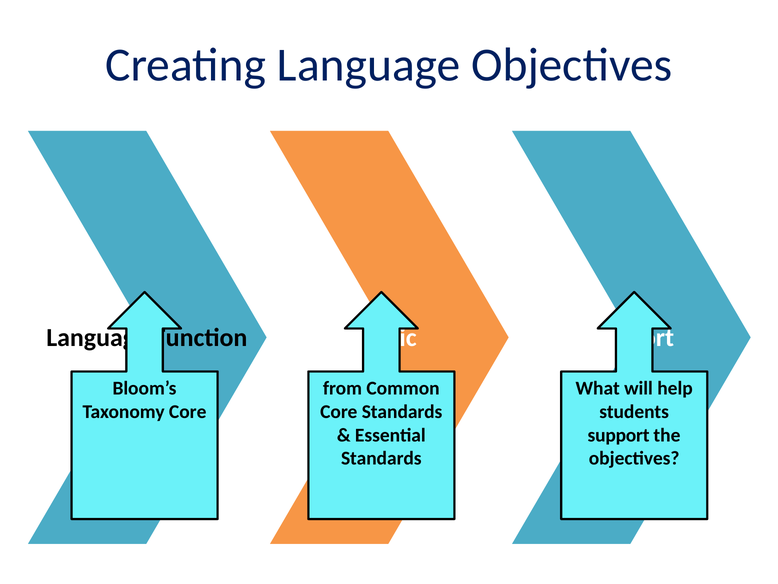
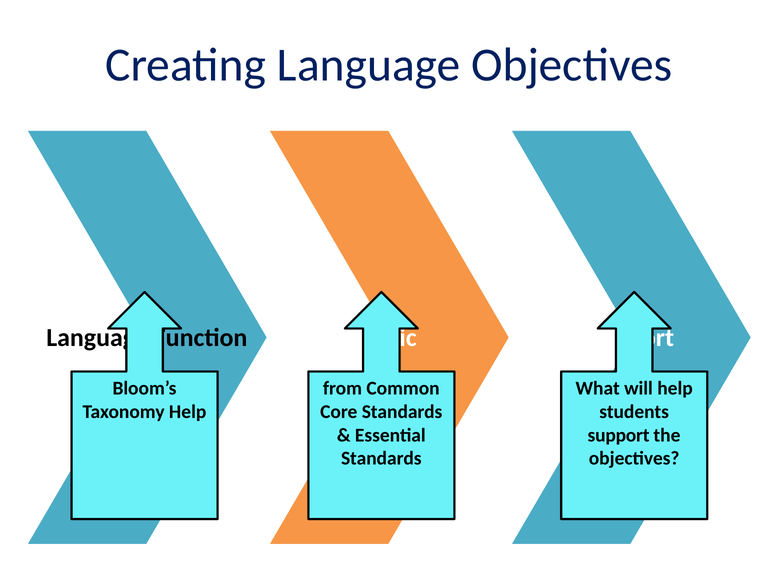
Taxonomy Core: Core -> Help (188, 411)
